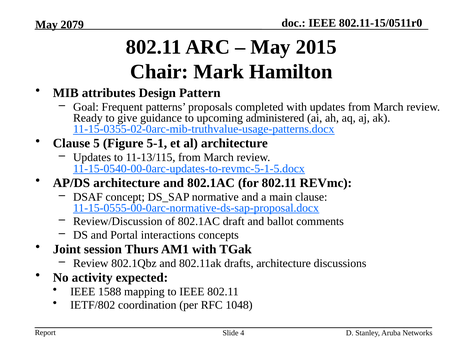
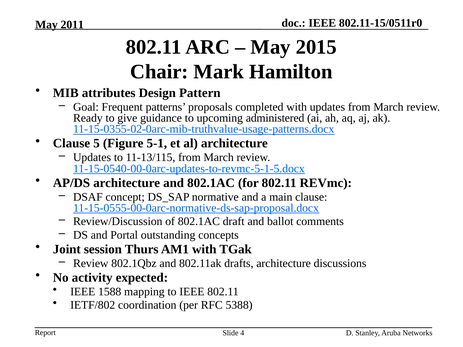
2079: 2079 -> 2011 (72, 25)
interactions: interactions -> outstanding (168, 235)
1048: 1048 -> 5388 (239, 305)
